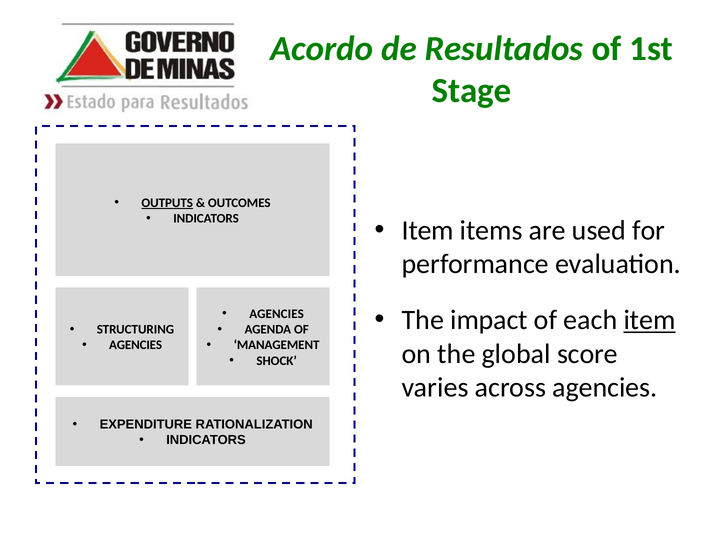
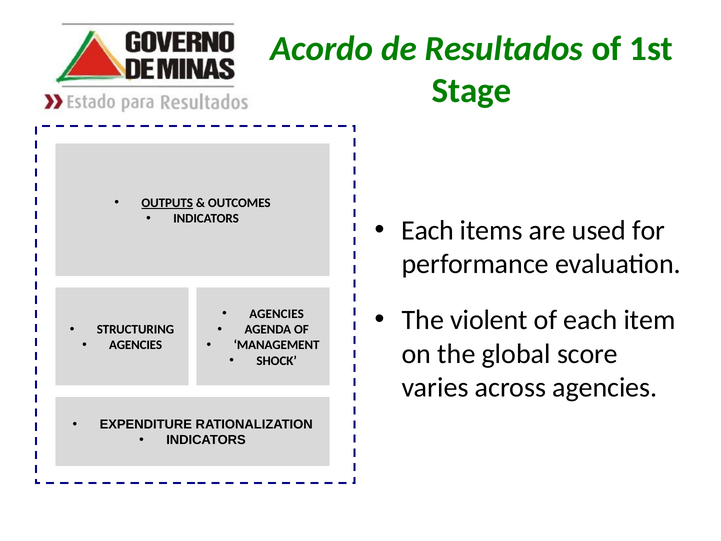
Item: Item -> Each (428, 230)
impact: impact -> violent (489, 320)
item underline: present -> none (649, 320)
